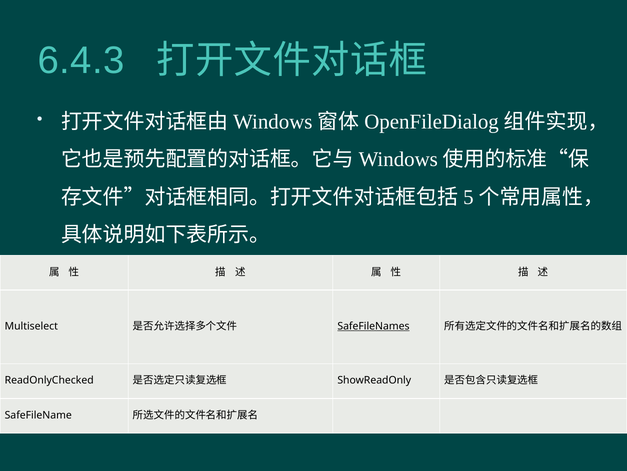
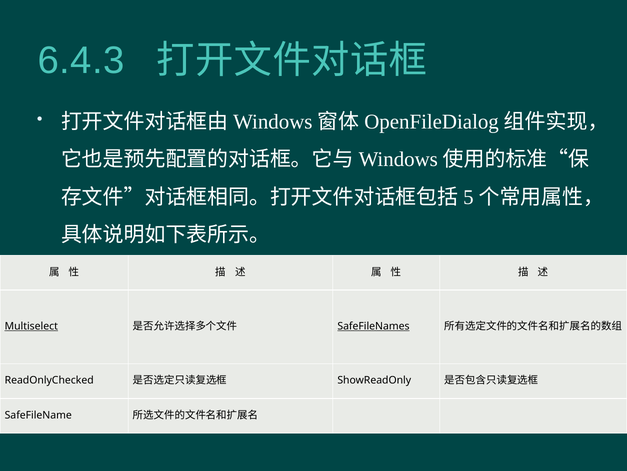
Multiselect underline: none -> present (31, 326)
